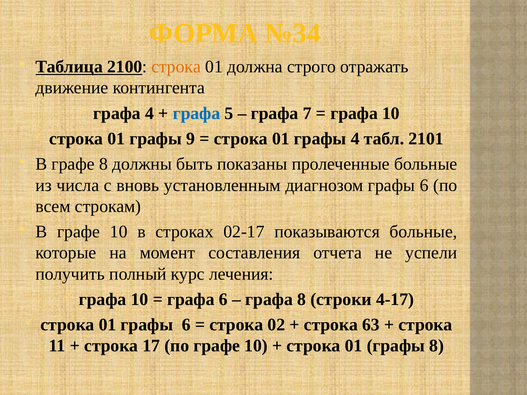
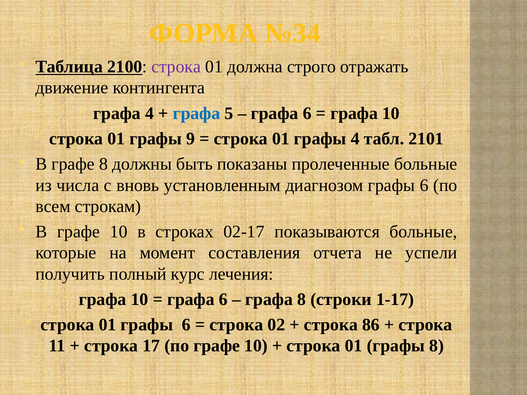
строка colour: orange -> purple (176, 67)
7: 7 -> 6 (307, 113)
4-17: 4-17 -> 1-17 (395, 300)
63: 63 -> 86 (371, 325)
